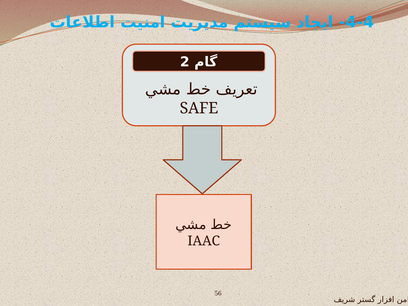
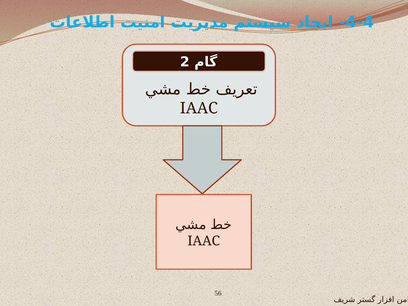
SAFE: SAFE -> IAAC (199, 108)
